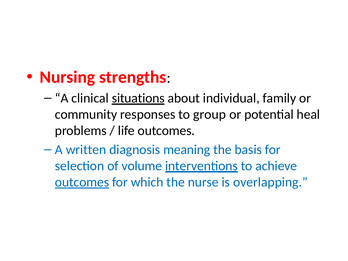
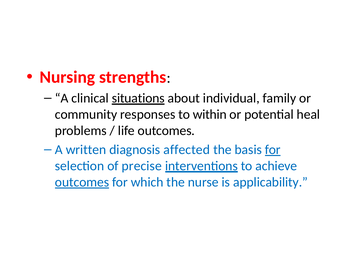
group: group -> within (210, 114)
meaning: meaning -> affected (187, 150)
for underline: none -> present (273, 150)
volume: volume -> precise (142, 166)
overlapping: overlapping -> applicability (270, 182)
